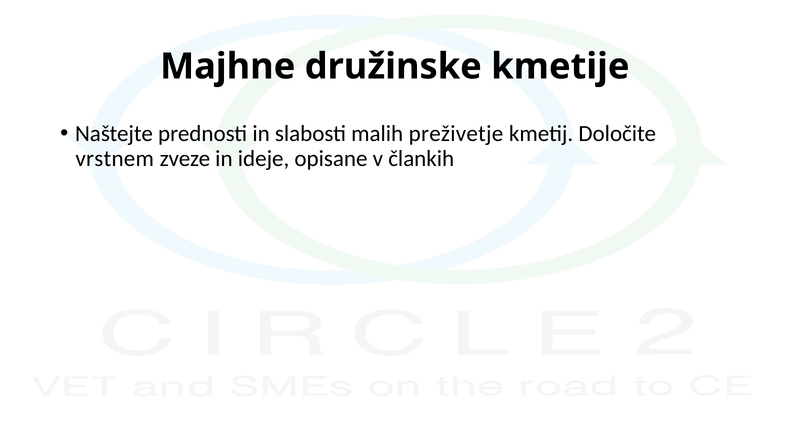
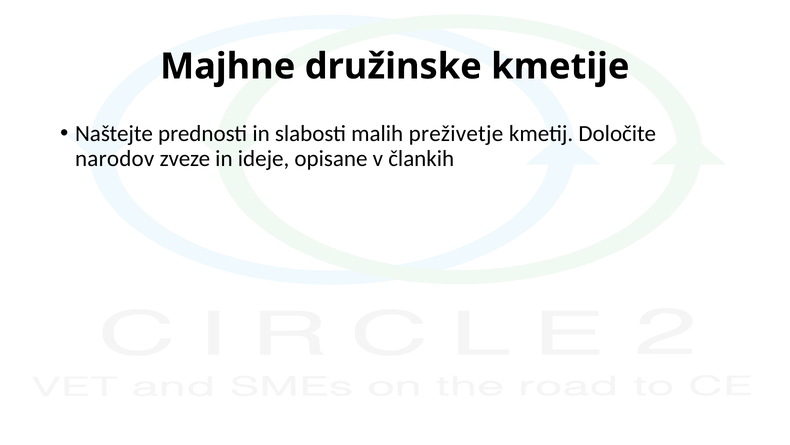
vrstnem: vrstnem -> narodov (115, 158)
